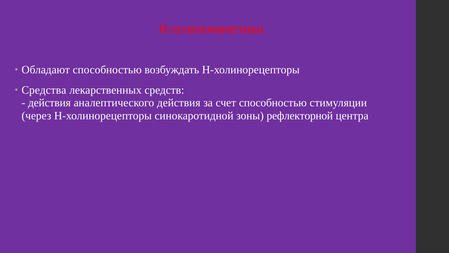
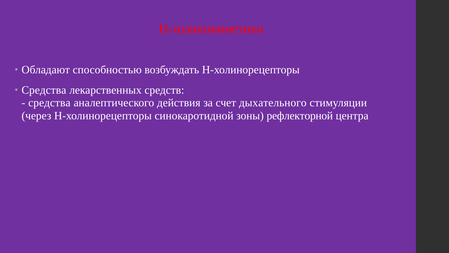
действия: действия -> средства (49, 103)
счет способностью: способностью -> дыхательного (273, 103)
